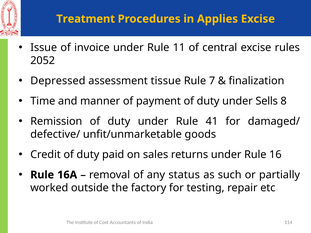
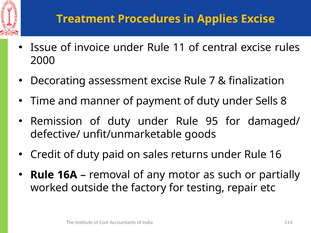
2052: 2052 -> 2000 (43, 61)
Depressed: Depressed -> Decorating (58, 81)
assessment tissue: tissue -> excise (166, 81)
41: 41 -> 95 (212, 121)
status: status -> motor (184, 175)
